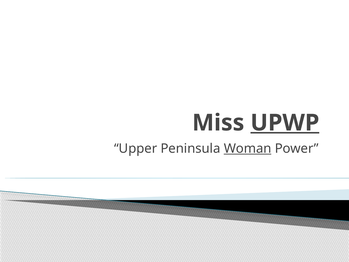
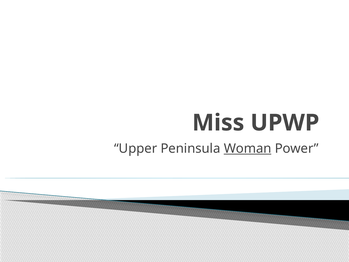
UPWP underline: present -> none (285, 123)
